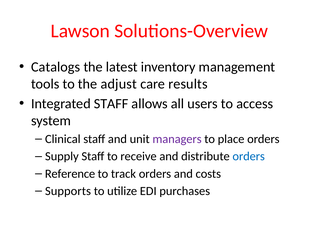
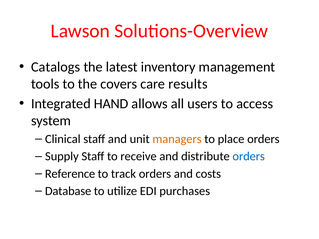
adjust: adjust -> covers (119, 84)
Integrated STAFF: STAFF -> HAND (111, 104)
managers colour: purple -> orange (177, 139)
Supports: Supports -> Database (68, 191)
